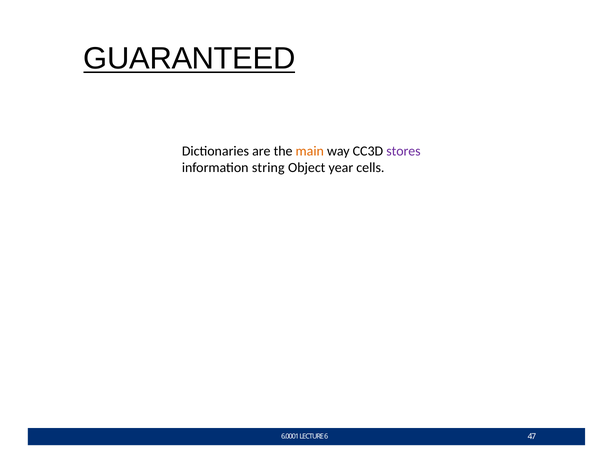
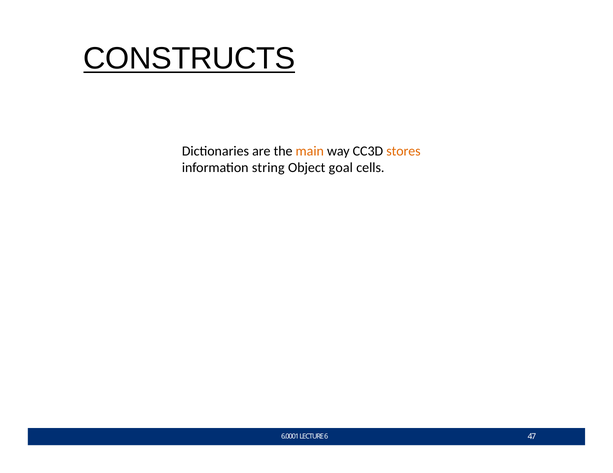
GUARANTEED: GUARANTEED -> CONSTRUCTS (189, 59)
stores colour: purple -> orange (403, 151)
year: year -> goal (341, 168)
